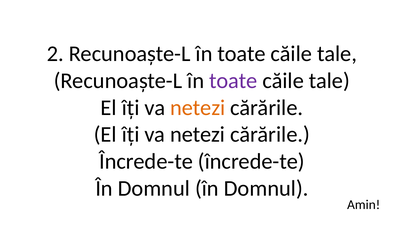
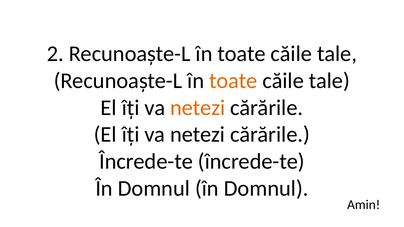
toate colour: purple -> orange (233, 81)
